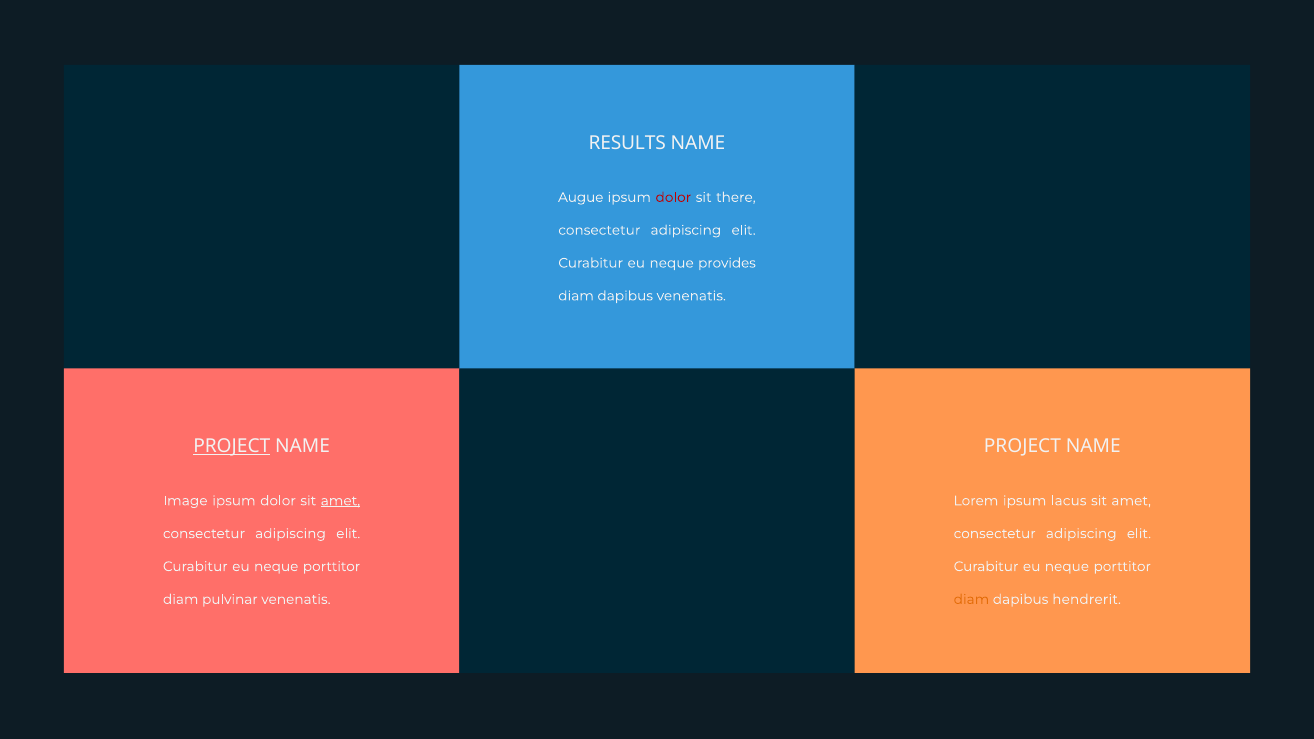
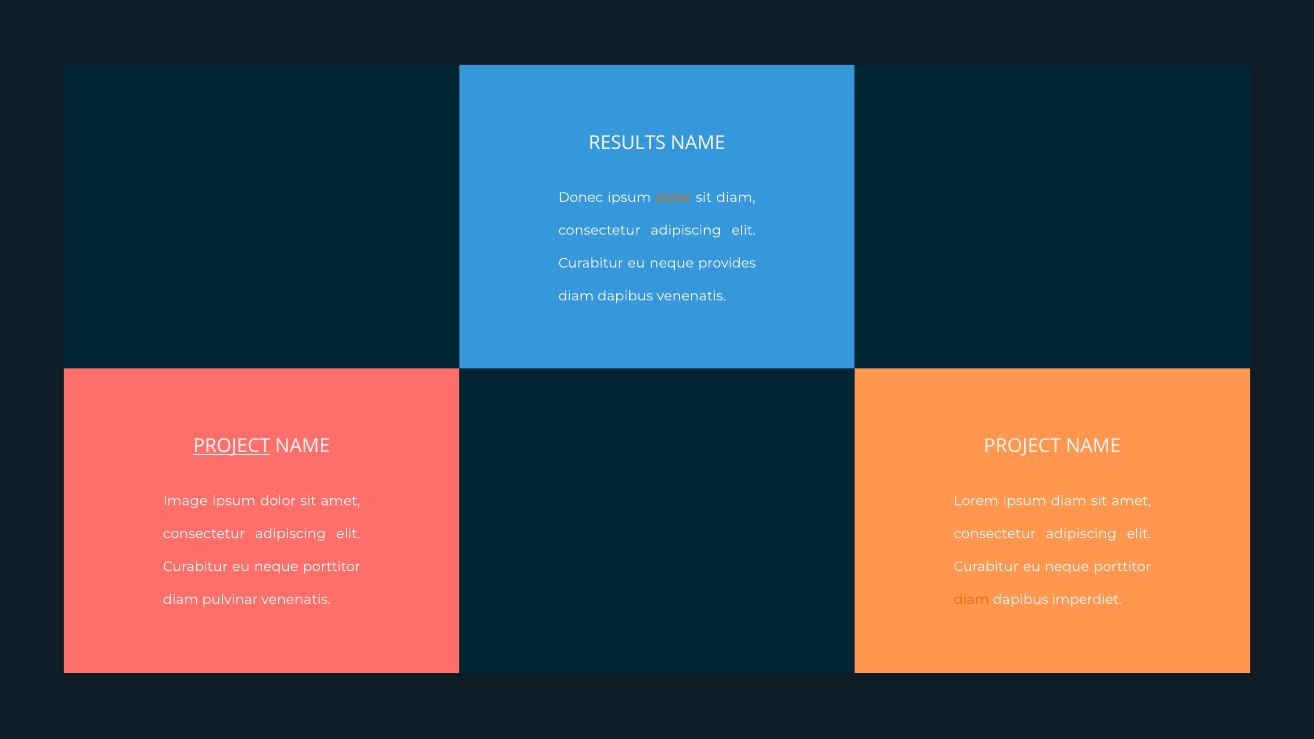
Augue: Augue -> Donec (581, 197)
dolor colour: red -> orange (673, 197)
sit there: there -> diam (736, 197)
amet underline: present -> none (340, 501)
ipsum lacus: lacus -> diam (1069, 501)
hendrerit: hendrerit -> imperdiet (1087, 599)
